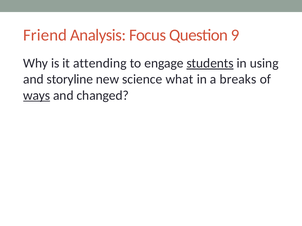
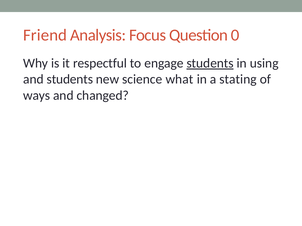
9: 9 -> 0 (235, 35)
attending: attending -> respectful (100, 63)
and storyline: storyline -> students (70, 79)
breaks: breaks -> stating (238, 79)
ways underline: present -> none (37, 96)
